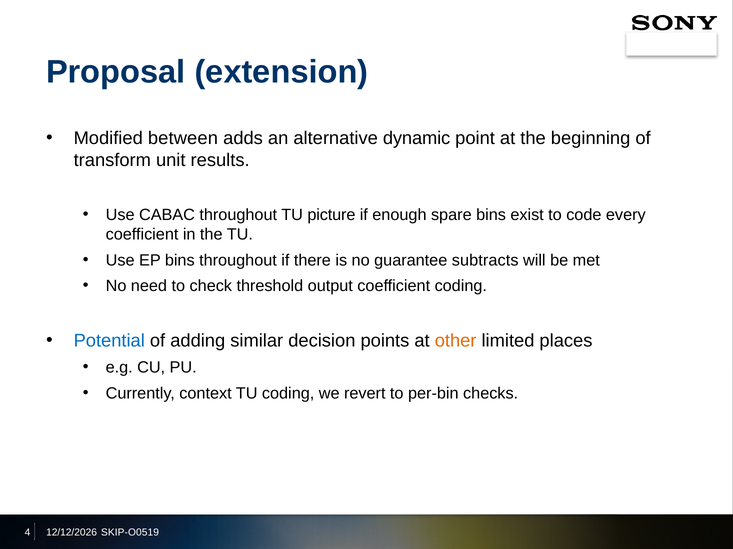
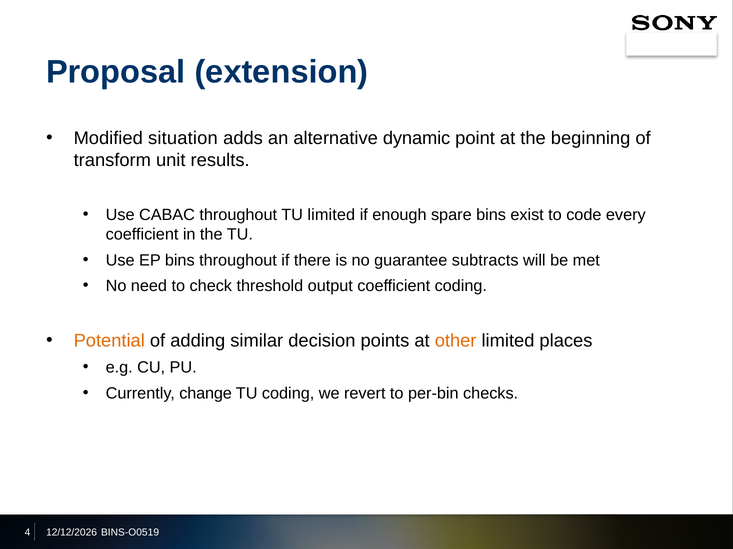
between: between -> situation (183, 139)
TU picture: picture -> limited (331, 215)
Potential colour: blue -> orange (109, 341)
context: context -> change (206, 394)
SKIP-O0519: SKIP-O0519 -> BINS-O0519 (130, 533)
